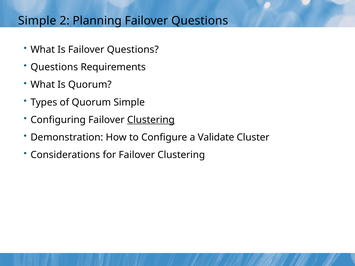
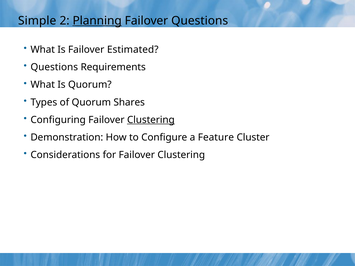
Planning underline: none -> present (97, 21)
Is Failover Questions: Questions -> Estimated (133, 50)
Quorum Simple: Simple -> Shares (129, 102)
Validate: Validate -> Feature (216, 137)
